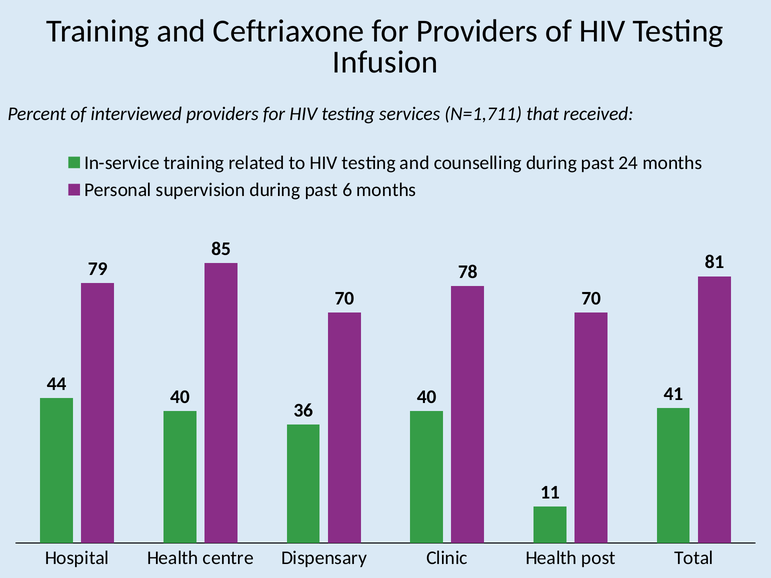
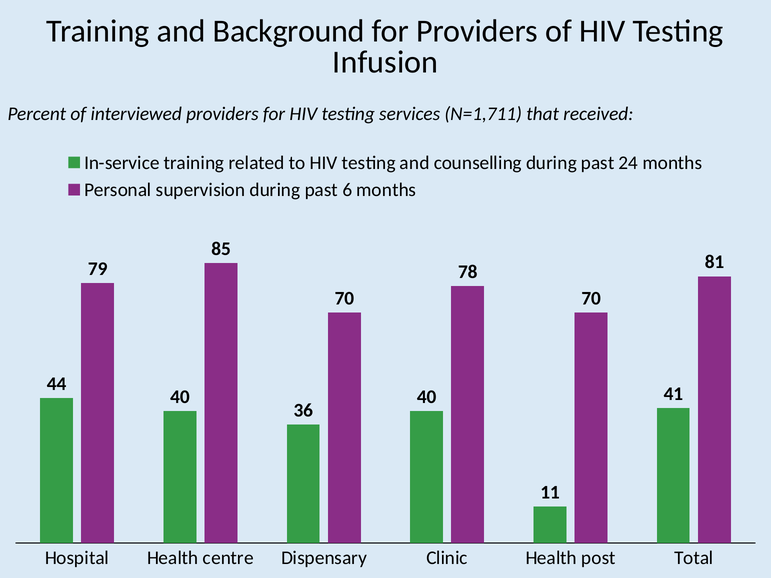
Ceftriaxone: Ceftriaxone -> Background (289, 31)
